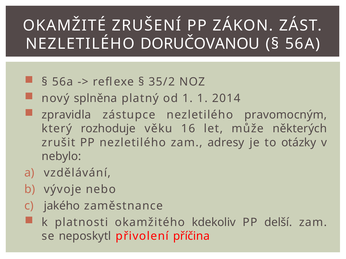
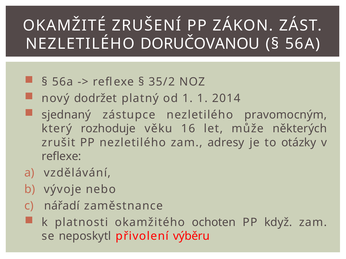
splněna: splněna -> dodržet (95, 99)
zpravidla: zpravidla -> sjednaný (66, 115)
nebylo: nebylo -> reflexe (61, 157)
jakého: jakého -> nářadí (62, 206)
kdekoliv: kdekoliv -> ochoten (214, 223)
delší: delší -> když (278, 223)
příčina: příčina -> výběru (191, 237)
